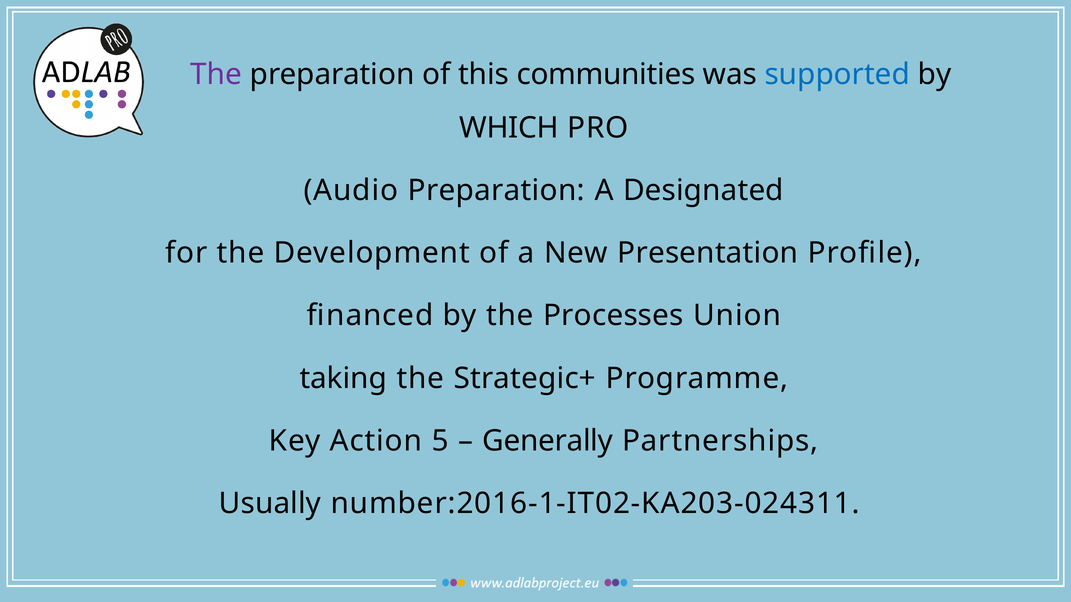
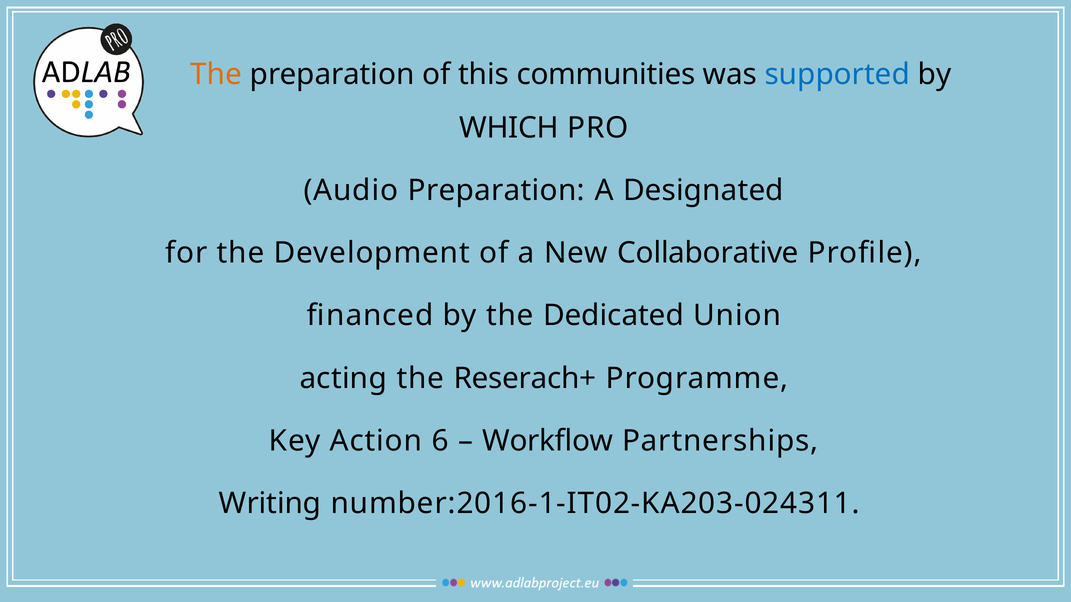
The colour: purple -> orange (216, 74)
Presentation: Presentation -> Collaborative (708, 253)
Processes: Processes -> Dedicated (614, 316)
taking: taking -> acting (343, 379)
Strategic+: Strategic+ -> Reserach+ (525, 379)
5: 5 -> 6 (440, 441)
Generally: Generally -> Workflow (548, 441)
Usually: Usually -> Writing (270, 504)
